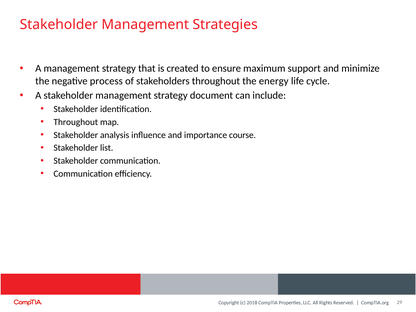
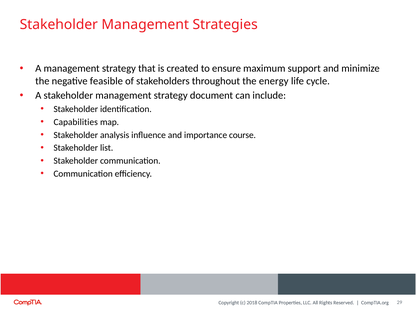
process: process -> feasible (106, 81)
Throughout: Throughout -> Capabilities (76, 122)
